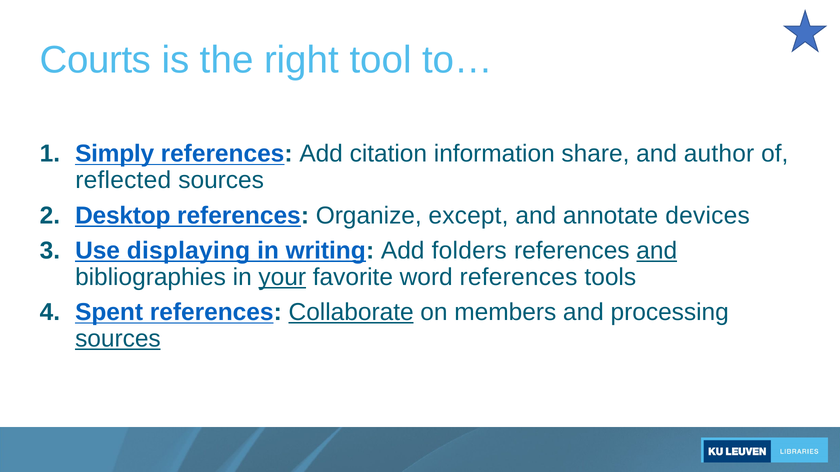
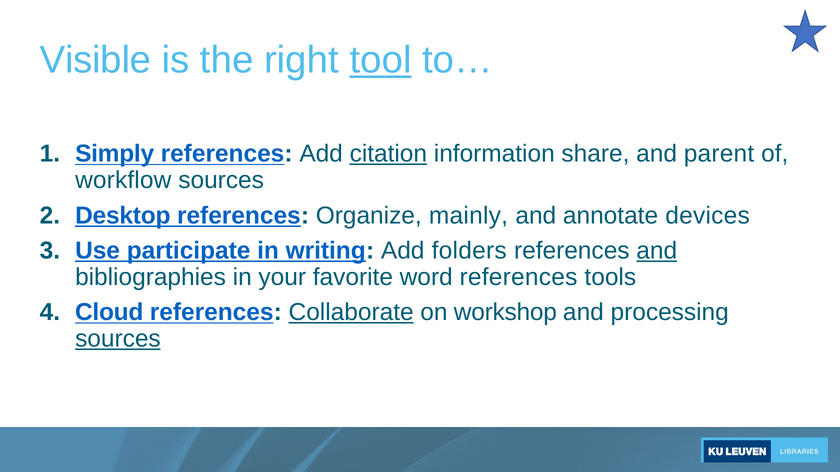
Courts: Courts -> Visible (95, 60)
tool underline: none -> present (381, 60)
citation underline: none -> present (388, 154)
author: author -> parent (719, 154)
reflected: reflected -> workflow (123, 180)
except: except -> mainly (468, 216)
displaying: displaying -> participate (189, 251)
your underline: present -> none (282, 277)
Spent: Spent -> Cloud (109, 313)
members: members -> workshop (505, 313)
